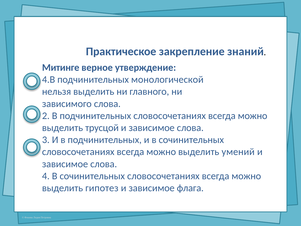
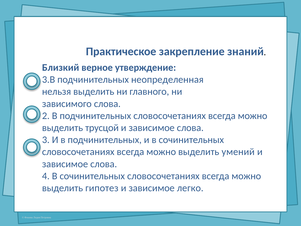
Митинге: Митинге -> Близкий (61, 67)
4.В: 4.В -> 3.В (49, 80)
монологической: монологической -> неопределенная (167, 80)
флага: флага -> легко (190, 188)
